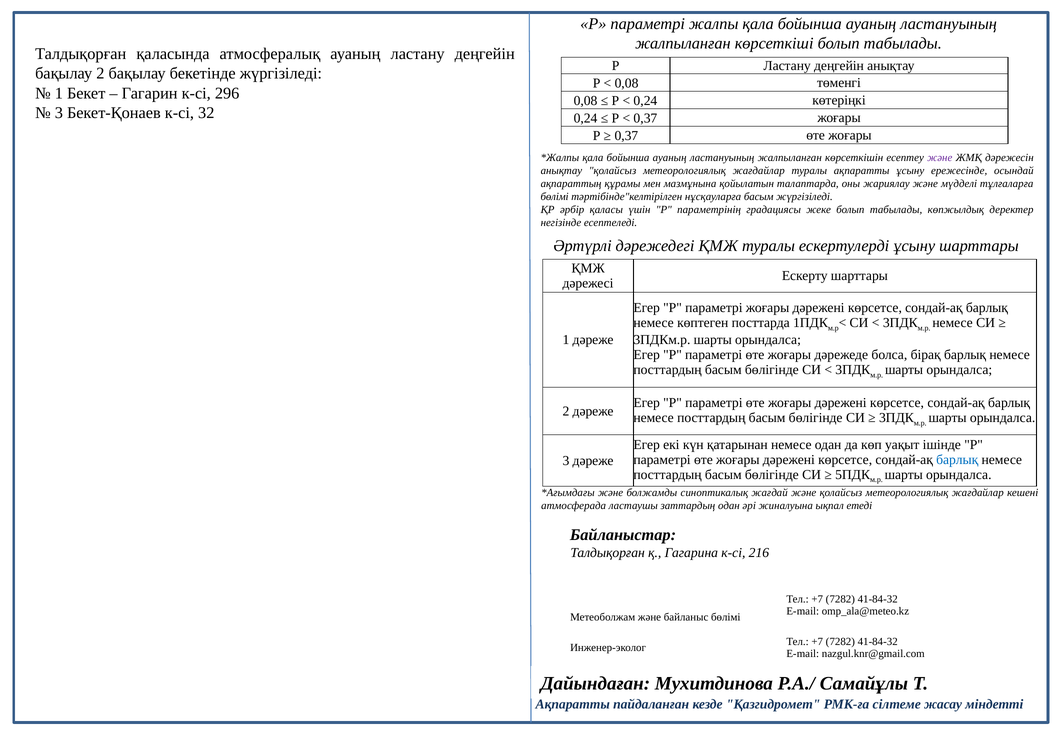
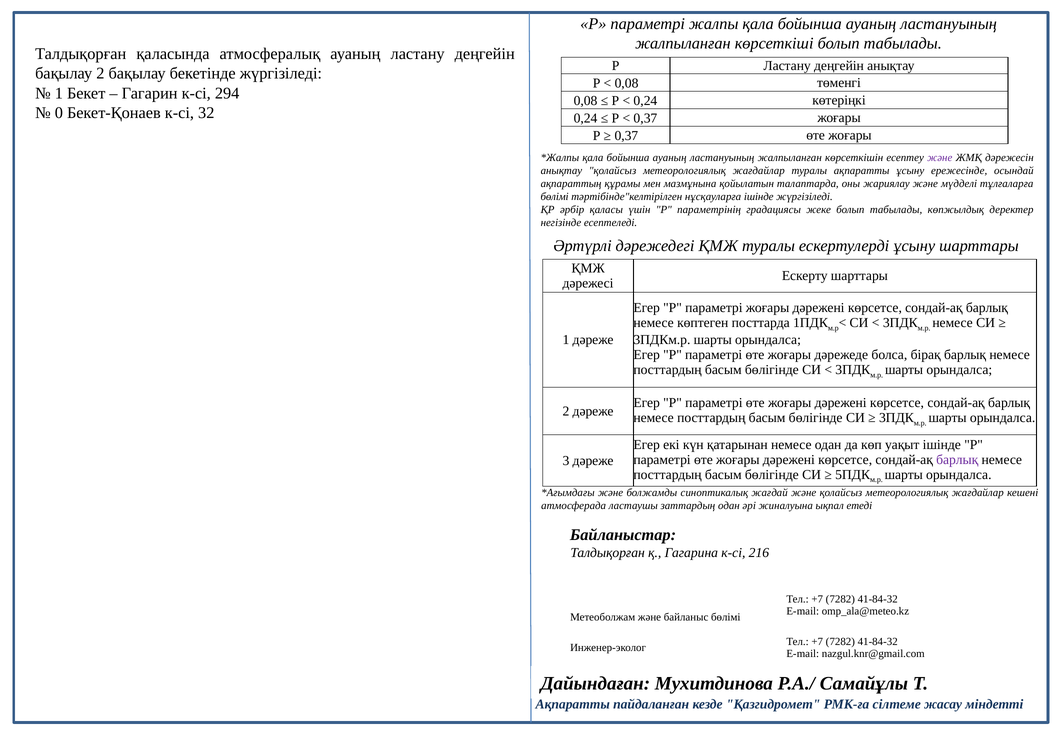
296: 296 -> 294 (227, 93)
3: 3 -> 0 (59, 113)
нұсқауларға басым: басым -> ішінде (759, 197)
барлық colour: blue -> purple (957, 460)
